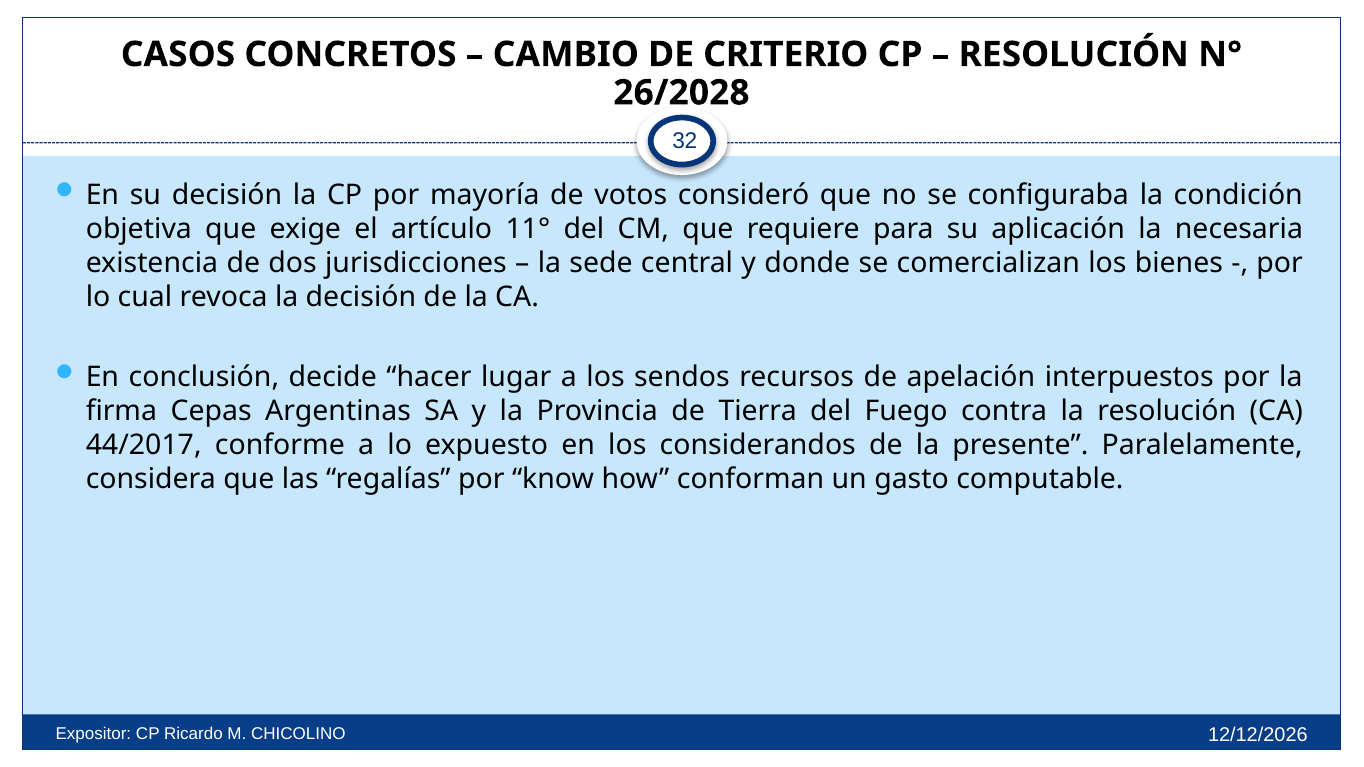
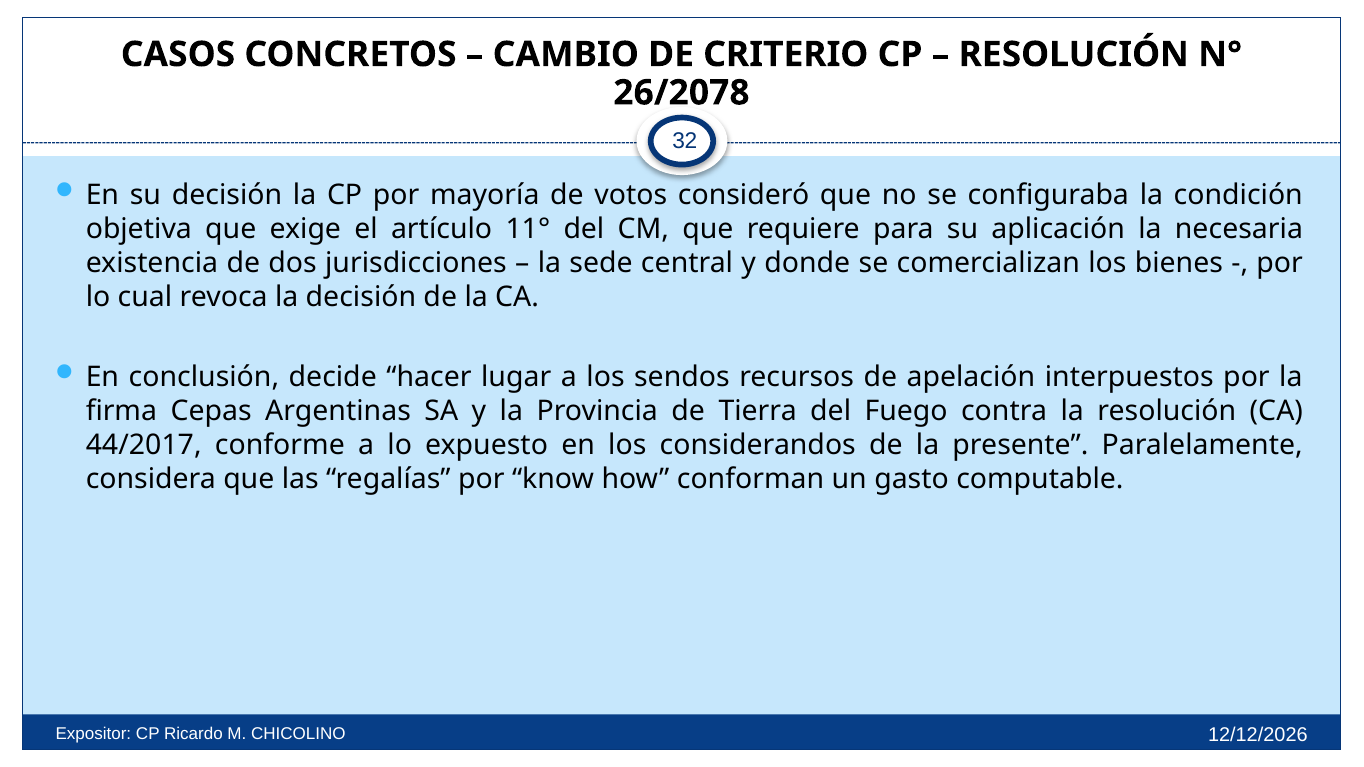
26/2028: 26/2028 -> 26/2078 (682, 93)
